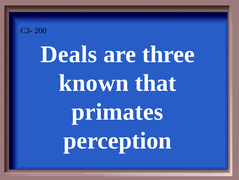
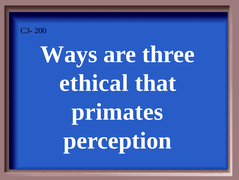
Deals: Deals -> Ways (69, 54)
known: known -> ethical (94, 83)
